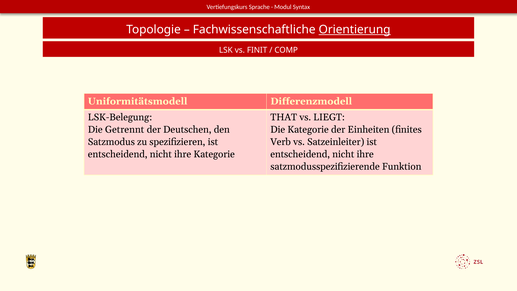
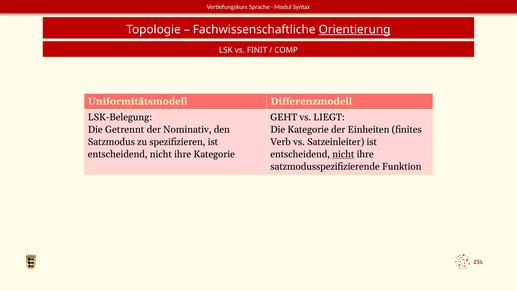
THAT: THAT -> GEHT (284, 117)
Deutschen: Deutschen -> Nominativ (187, 130)
nicht underline: none -> present (343, 154)
